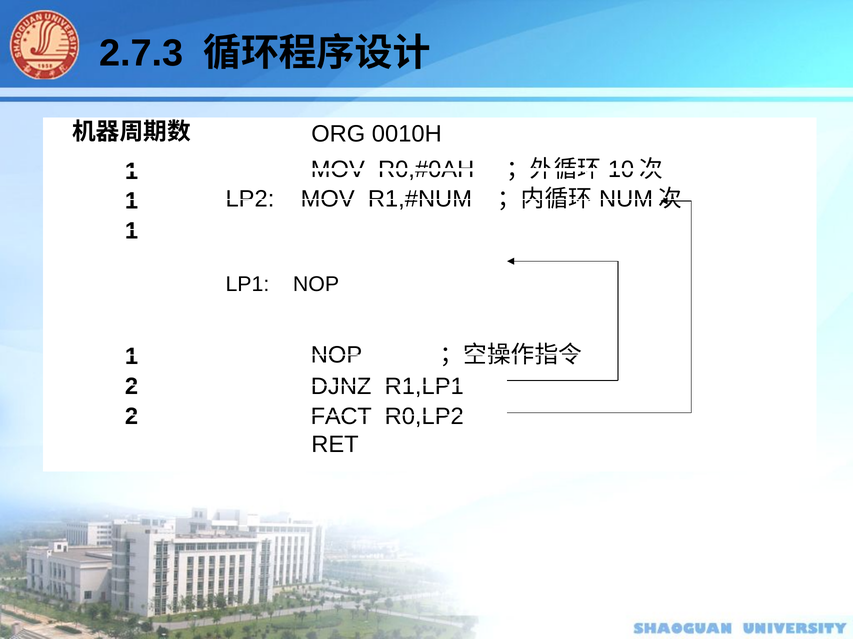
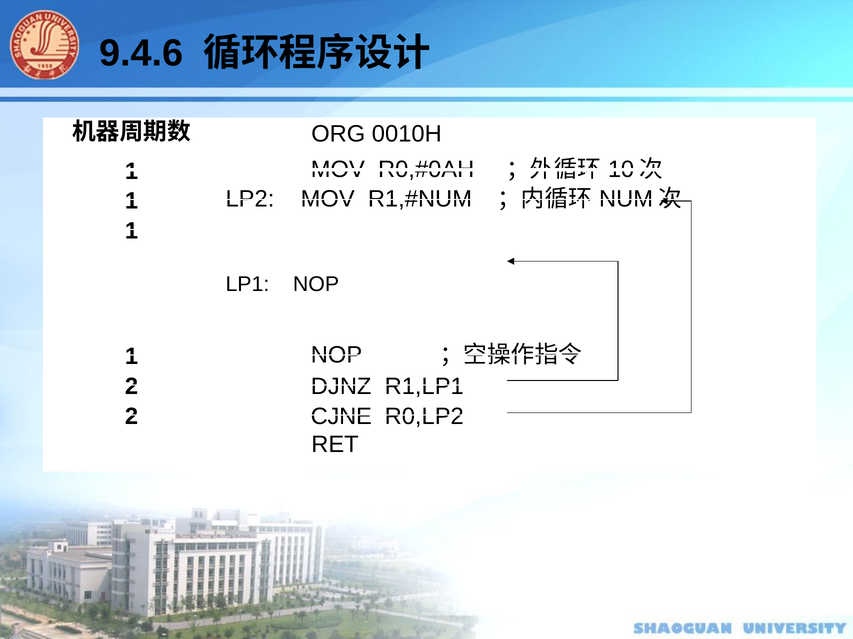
2.7.3: 2.7.3 -> 9.4.6 (141, 53)
FACT: FACT -> CJNE (341, 417)
